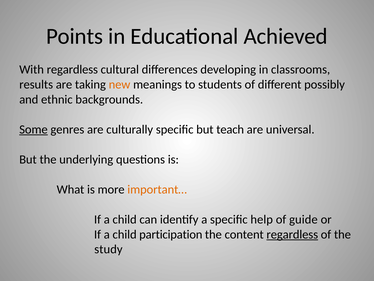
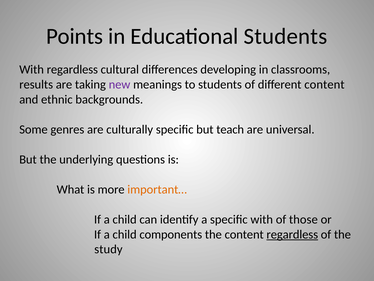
Educational Achieved: Achieved -> Students (285, 36)
new colour: orange -> purple (120, 84)
different possibly: possibly -> content (324, 84)
Some underline: present -> none (33, 129)
specific help: help -> with (262, 219)
guide: guide -> those (303, 219)
participation: participation -> components (171, 234)
